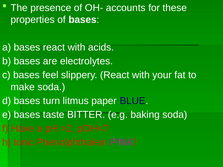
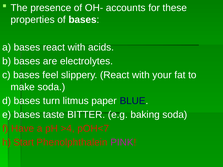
>2: >2 -> >4 (68, 129)
Ionic: Ionic -> Start (24, 143)
